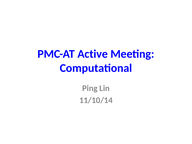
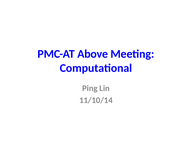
Active: Active -> Above (93, 54)
